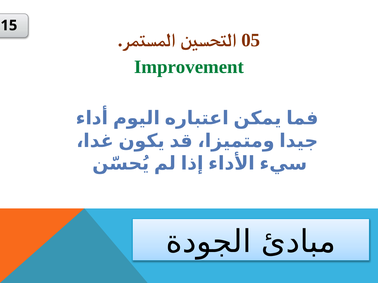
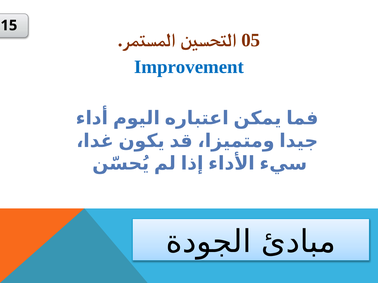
Improvement colour: green -> blue (189, 67)
